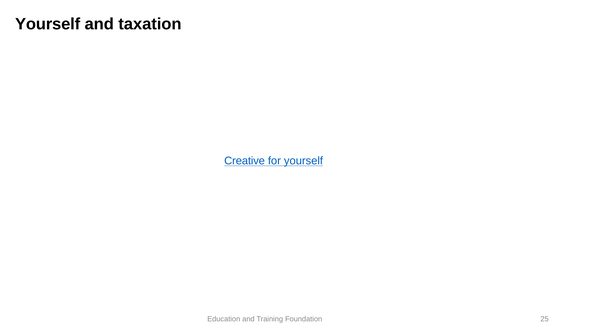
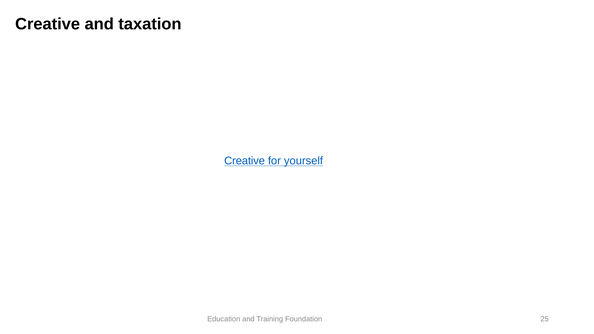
Yourself: Yourself -> Creative (48, 24)
